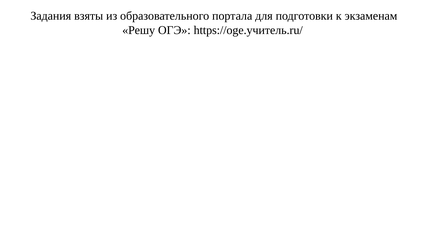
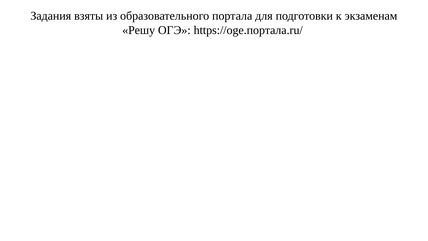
https://oge.учитель.ru/: https://oge.учитель.ru/ -> https://oge.портала.ru/ (248, 30)
